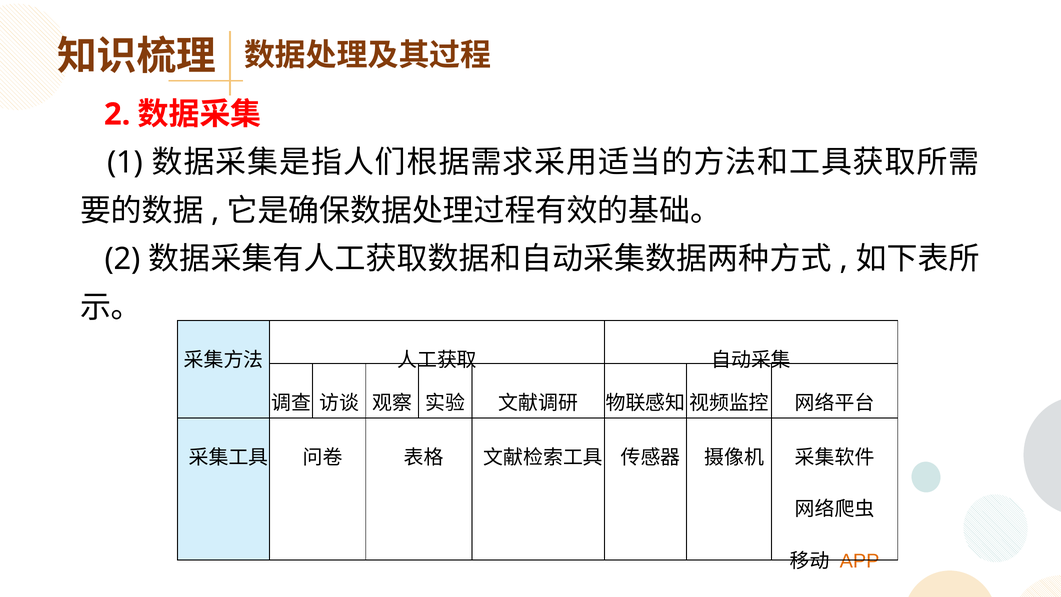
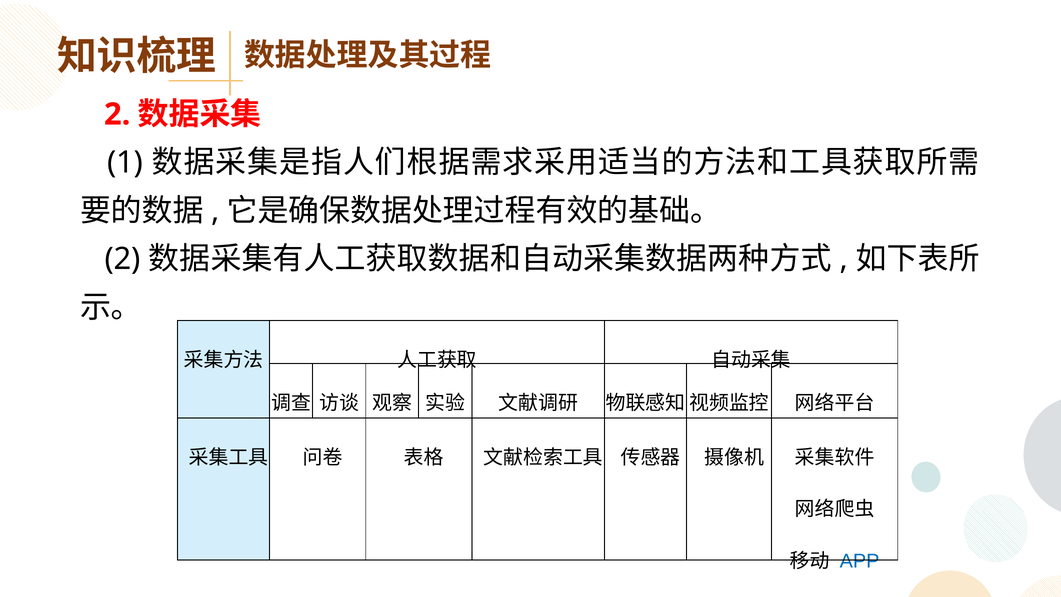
APP colour: orange -> blue (860, 561)
